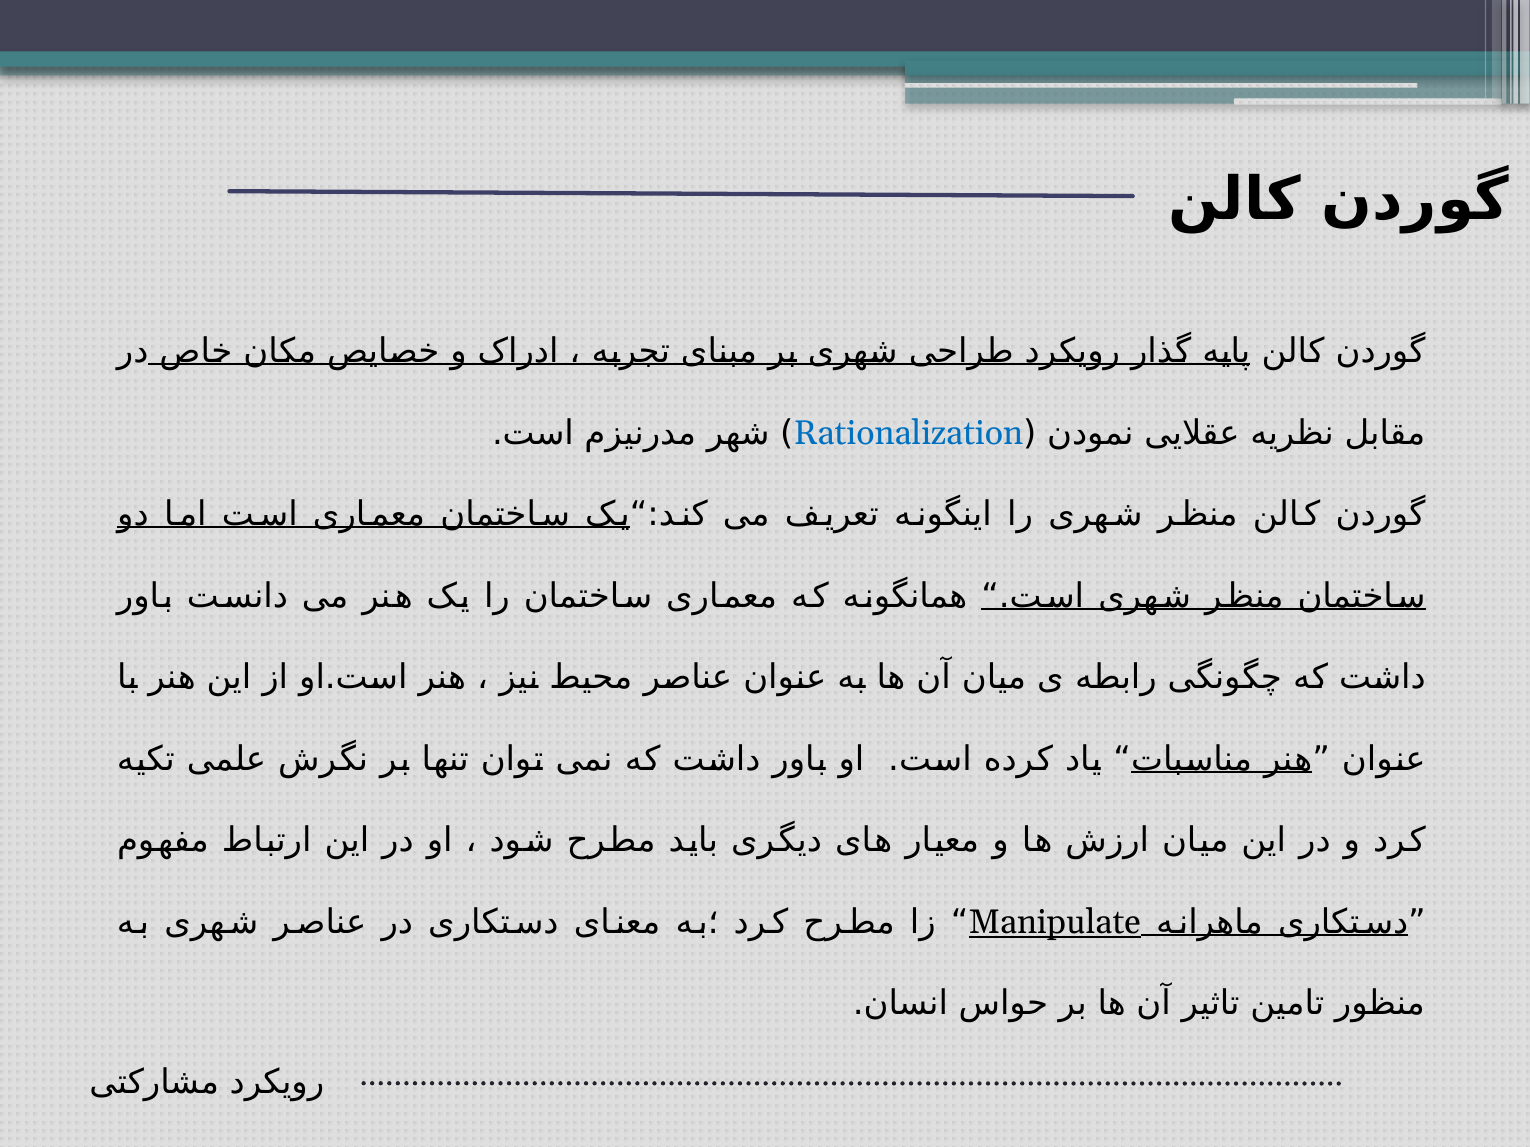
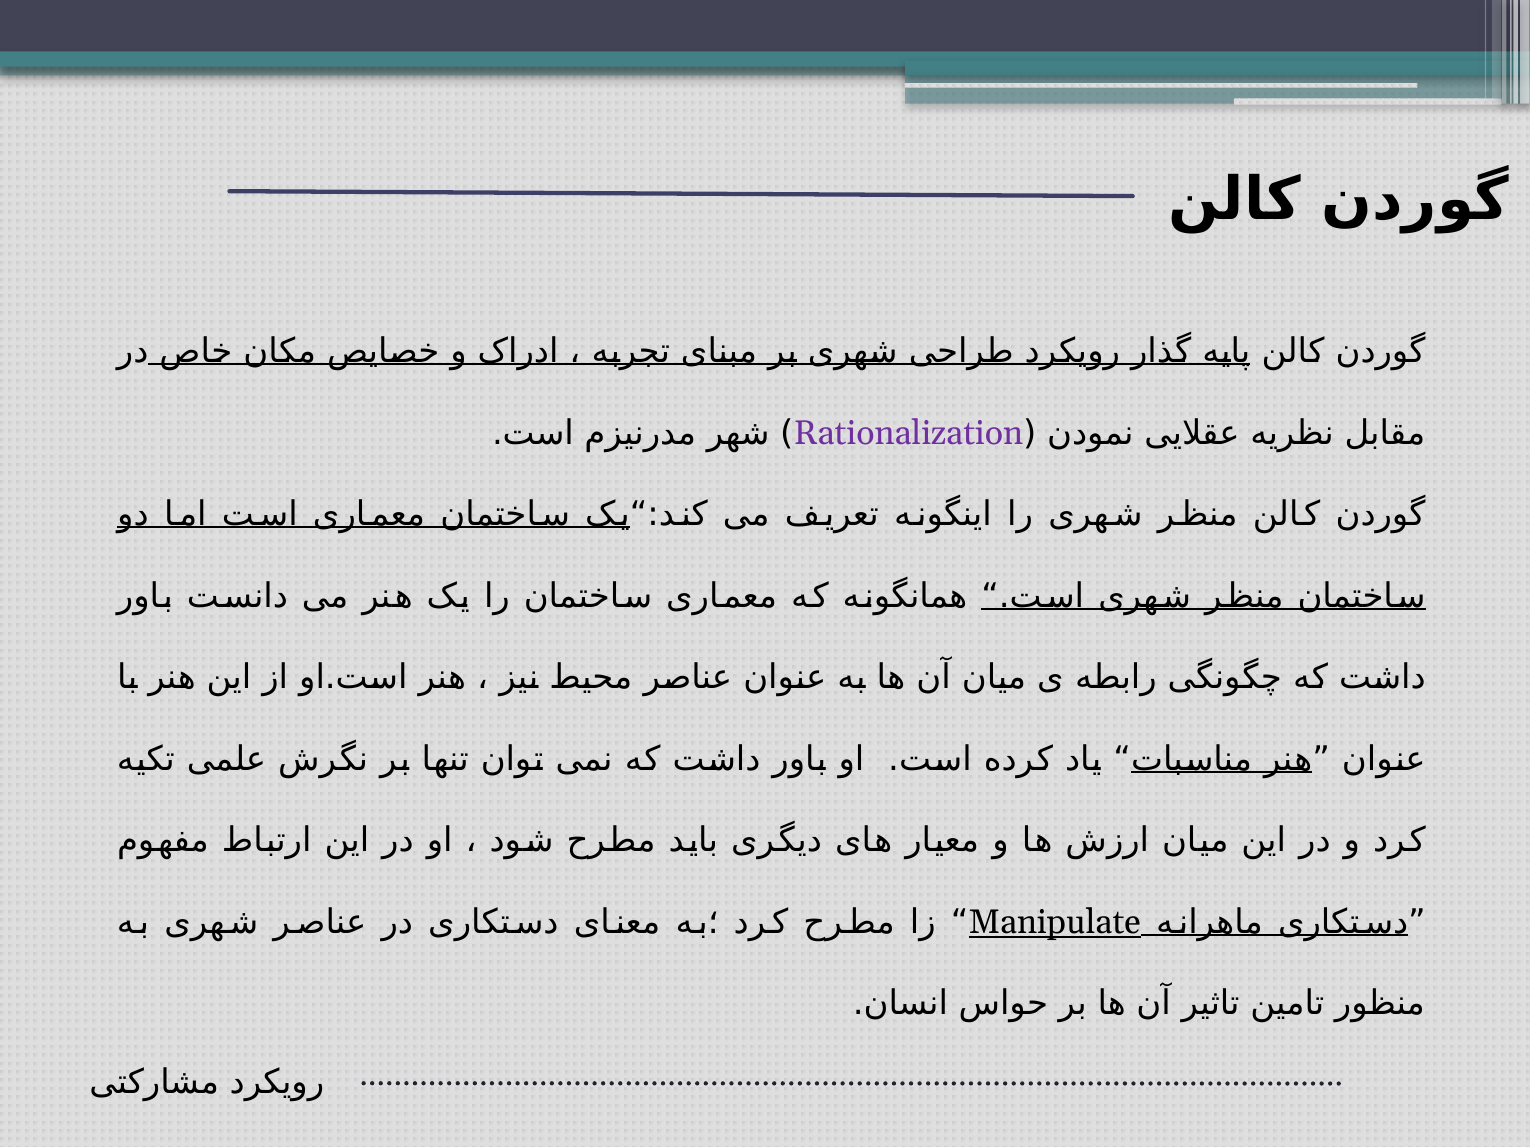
Rationalization colour: blue -> purple (909, 433)
